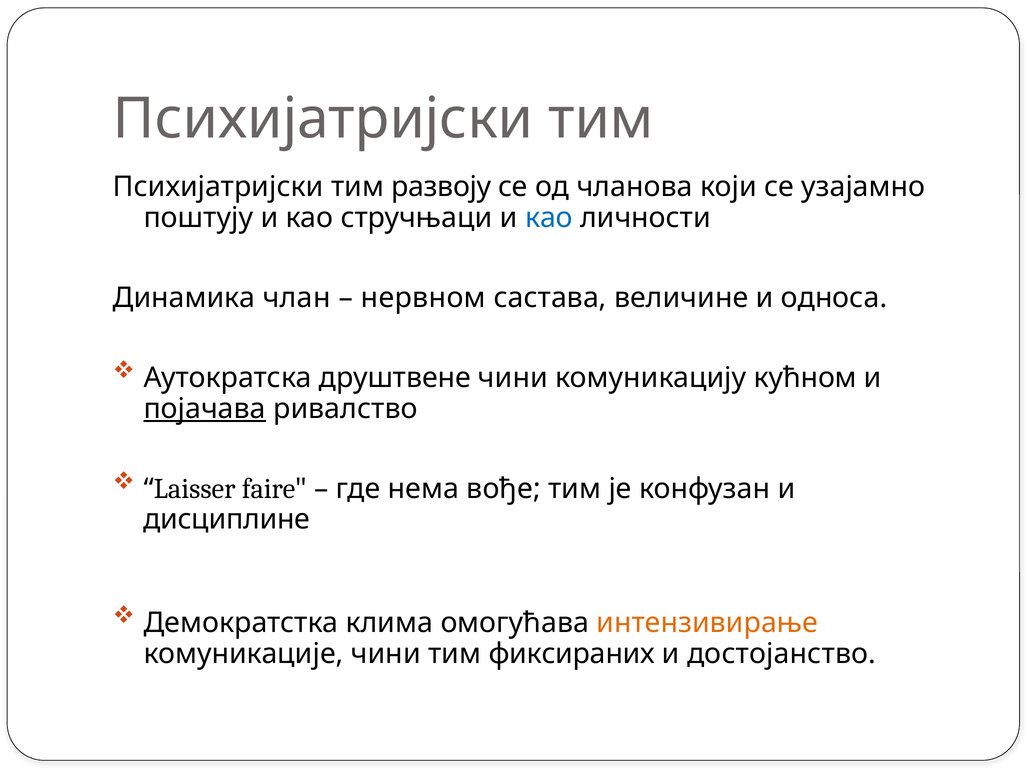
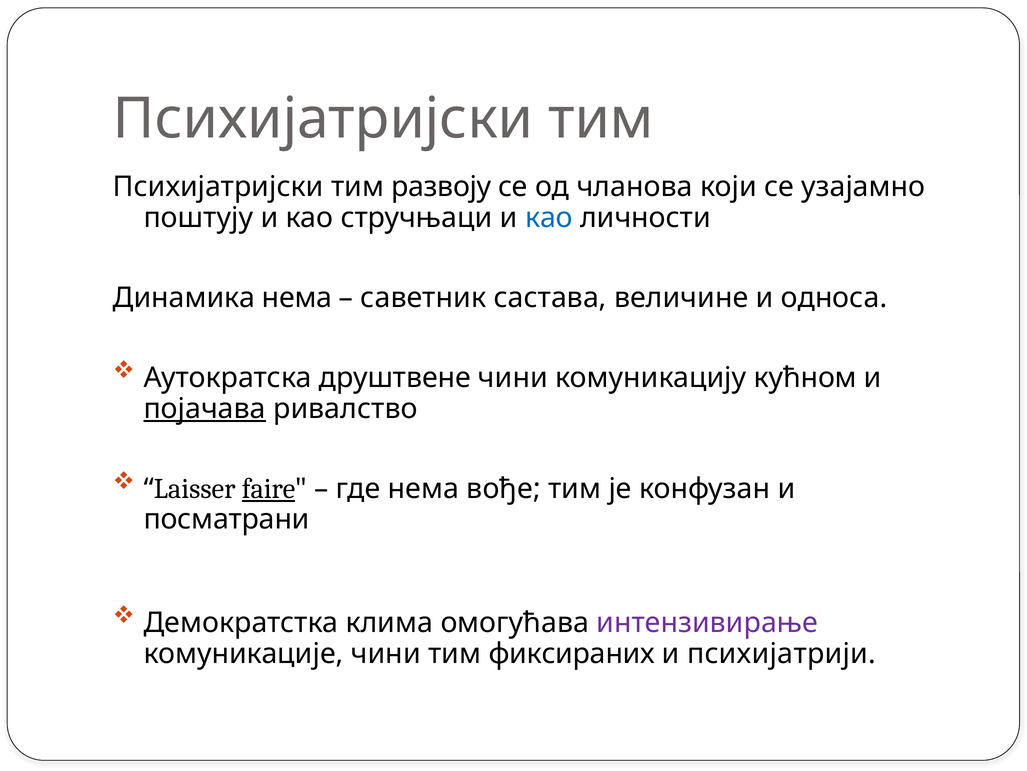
Динамика члан: члан -> нема (297, 298)
нервном: нервном -> саветник (423, 298)
faire underline: none -> present (269, 488)
дисциплине: дисциплине -> посматрани (227, 519)
интензивирање colour: orange -> purple (707, 622)
достојанство: достојанство -> психијатрији (781, 653)
